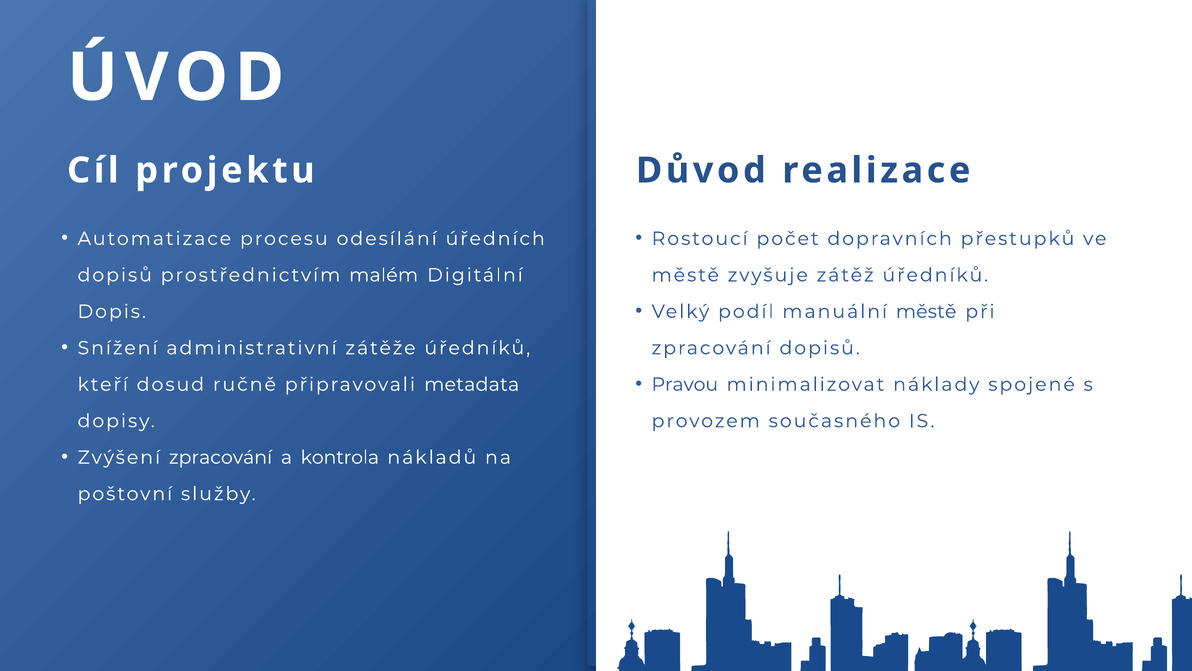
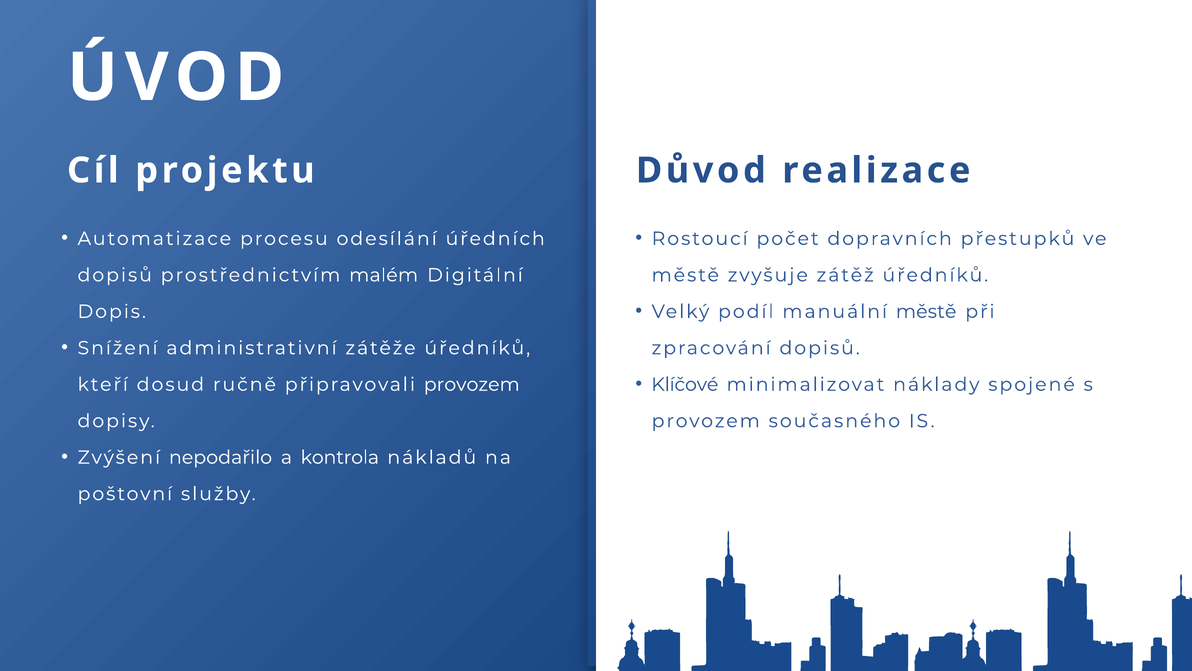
Pravou: Pravou -> Klíčové (685, 384)
připravovali metadata: metadata -> provozem (472, 384)
Zvýšení zpracování: zpracování -> nepodařilo (221, 457)
